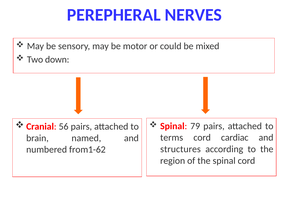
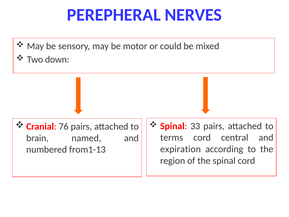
56: 56 -> 76 (64, 126)
79: 79 -> 33 (195, 126)
cardiac: cardiac -> central (235, 137)
structures: structures -> expiration (180, 149)
from1-62: from1-62 -> from1-13 (87, 149)
